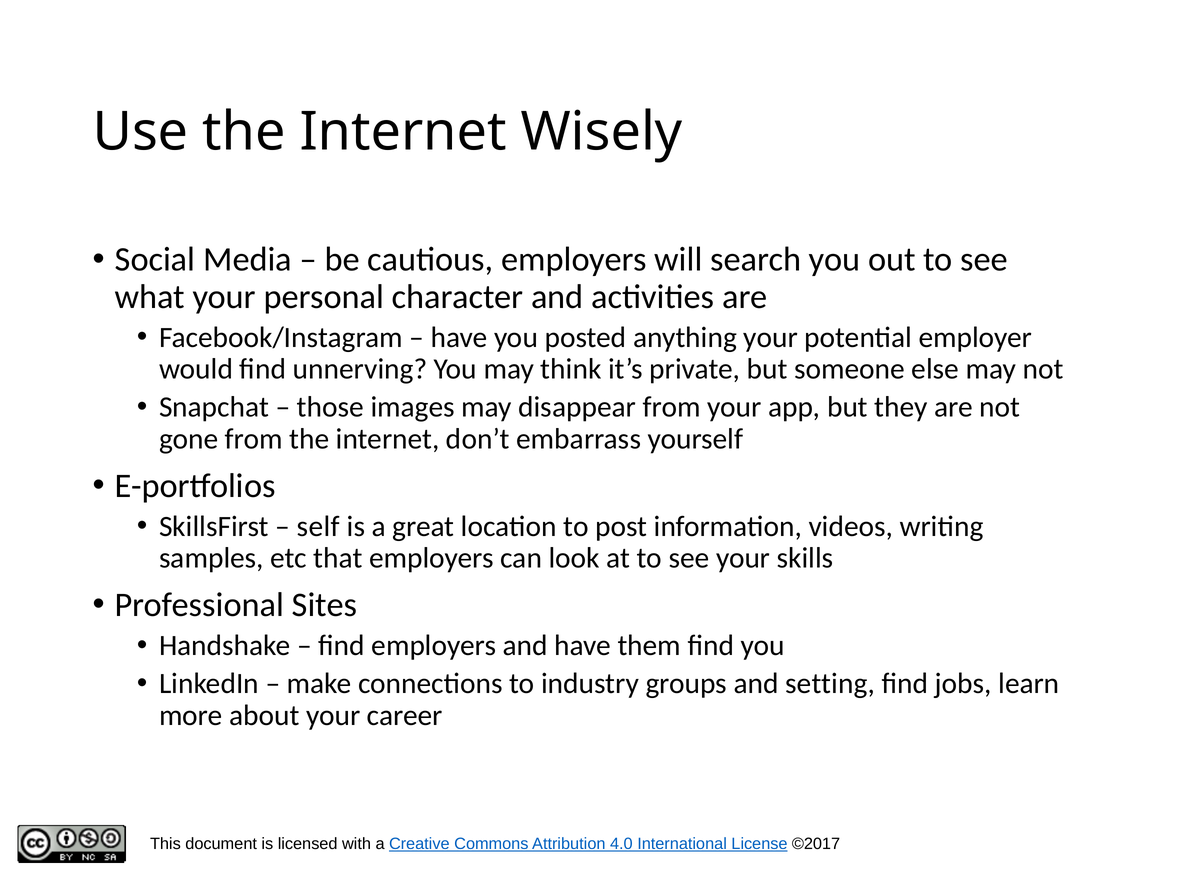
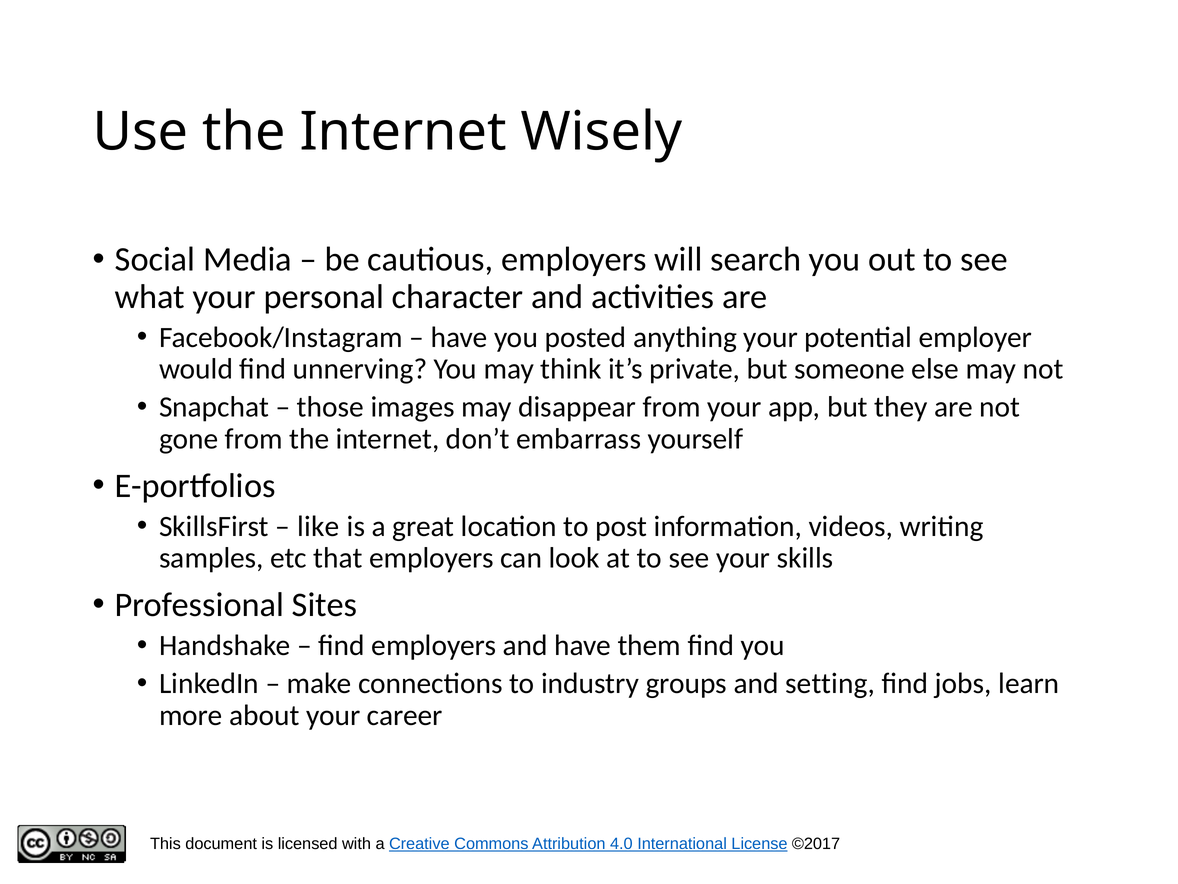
self: self -> like (318, 526)
